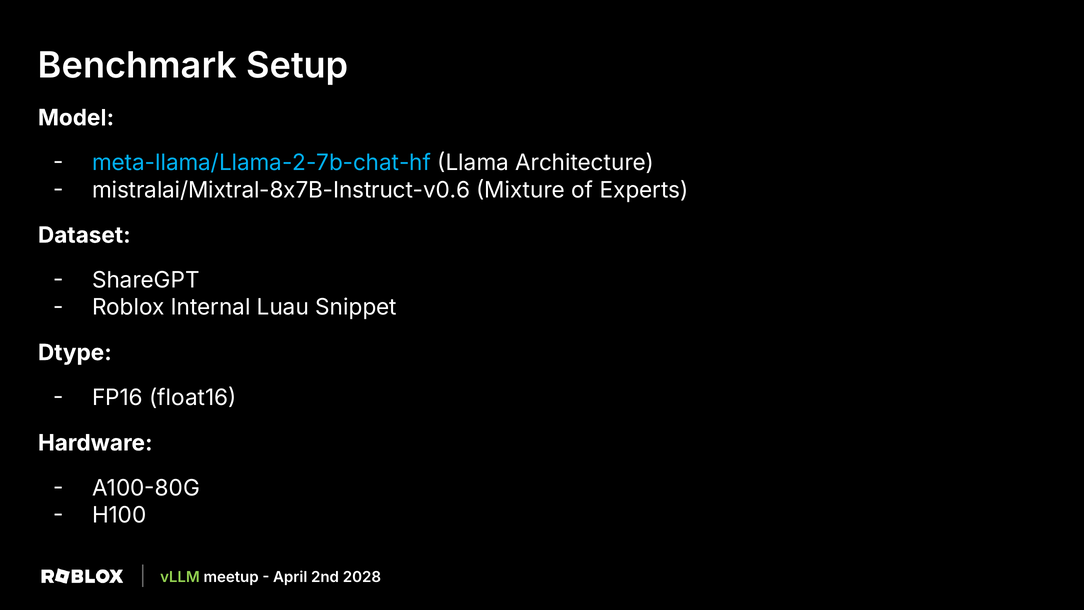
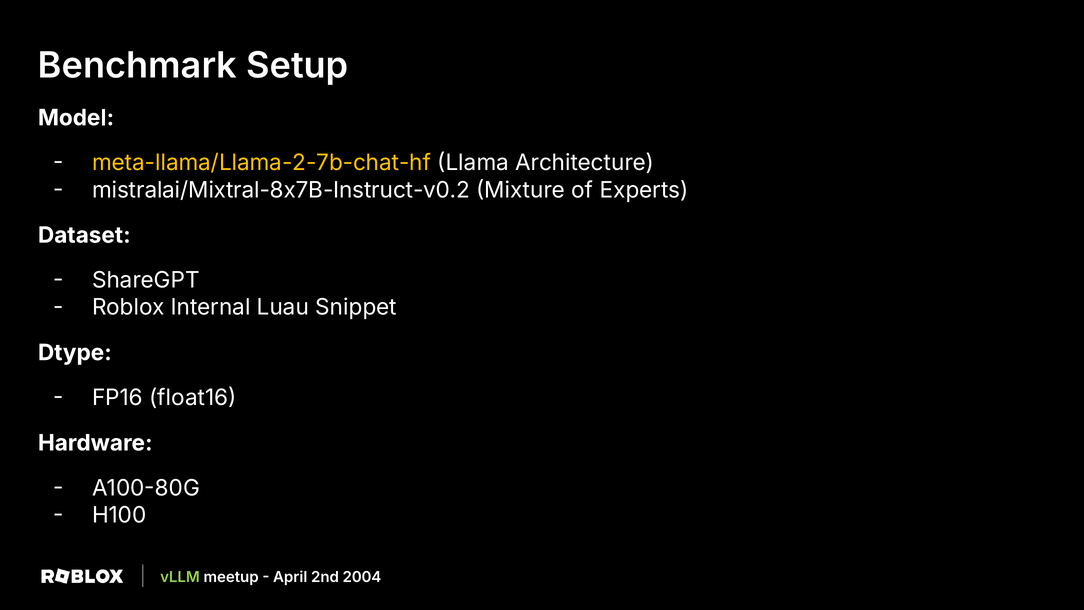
meta-llama/Llama-2-7b-chat-hf colour: light blue -> yellow (262, 163)
mistralai/Mixtral-8x7B-Instruct-v0.6: mistralai/Mixtral-8x7B-Instruct-v0.6 -> mistralai/Mixtral-8x7B-Instruct-v0.2 (281, 190)
2028: 2028 -> 2004 (362, 577)
